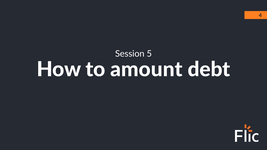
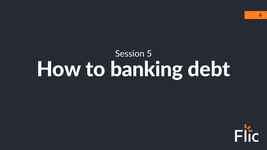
amount: amount -> banking (147, 70)
